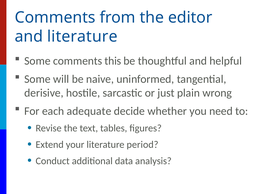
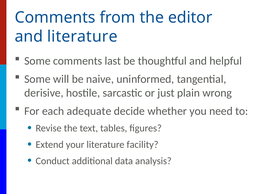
this: this -> last (113, 61)
period: period -> facility (143, 144)
